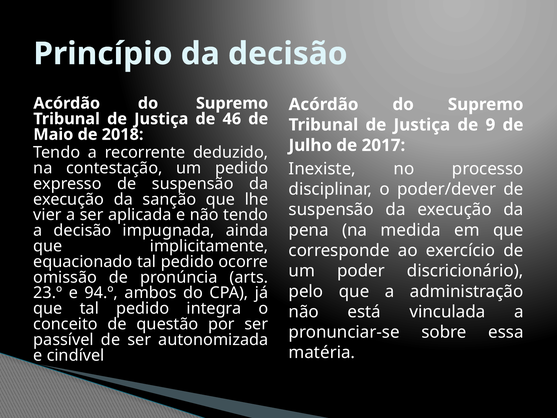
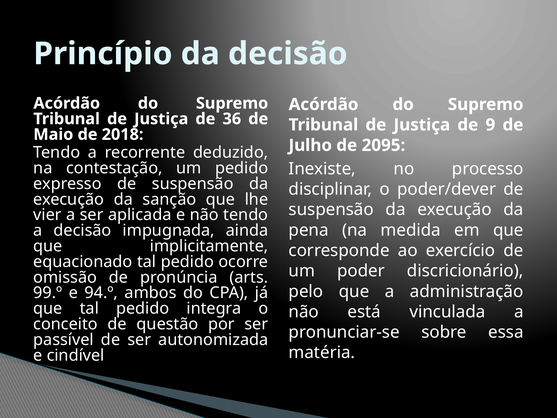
46: 46 -> 36 (232, 119)
2017: 2017 -> 2095 (383, 145)
23.º: 23.º -> 99.º (48, 293)
